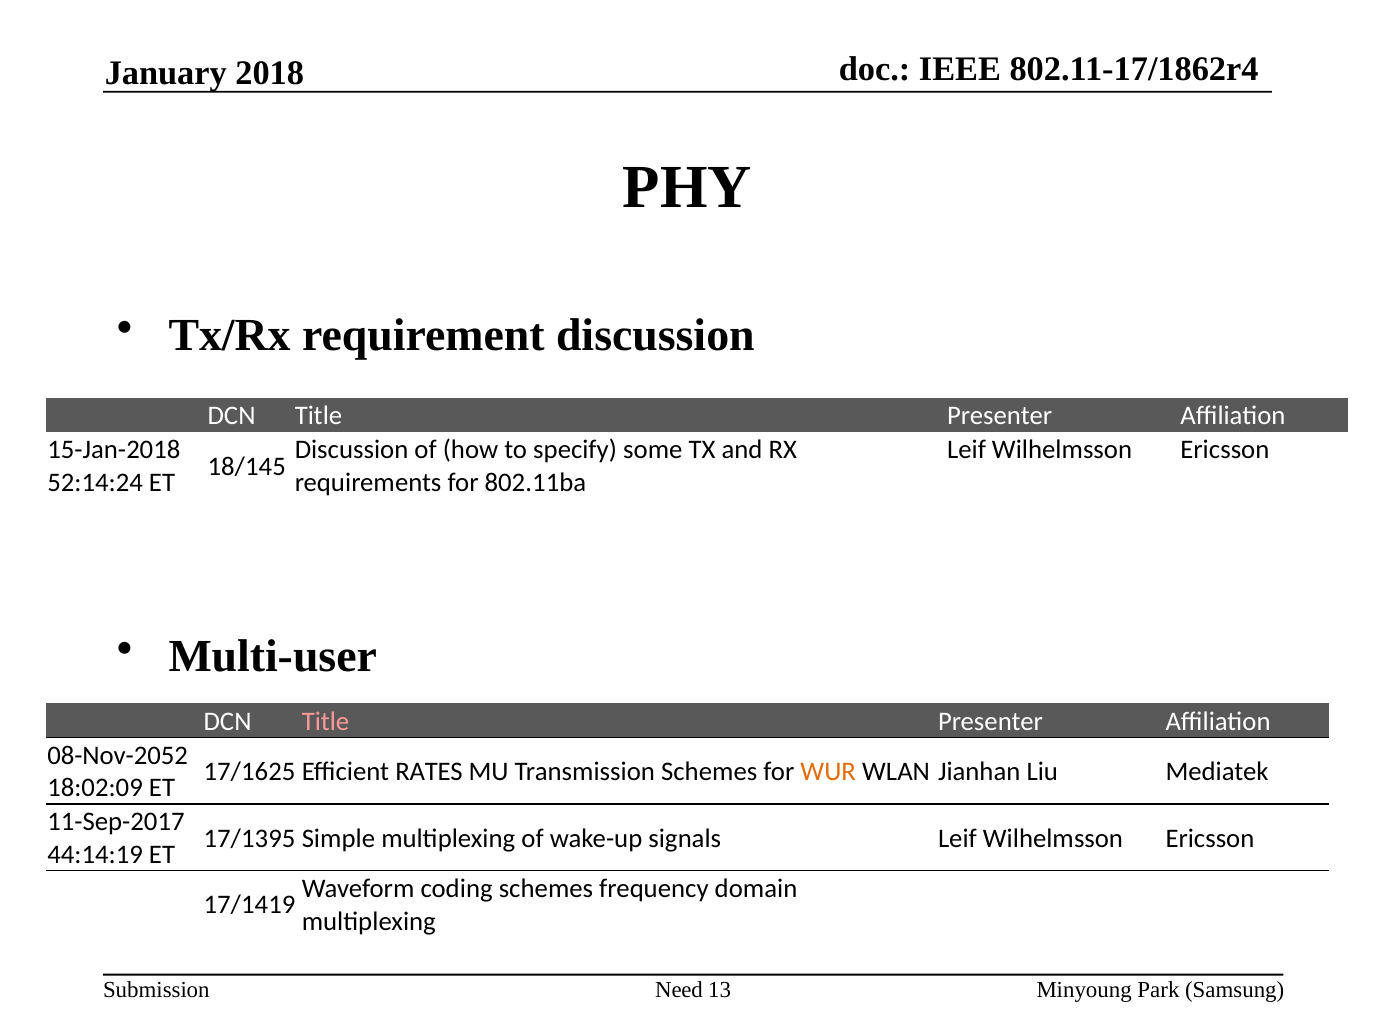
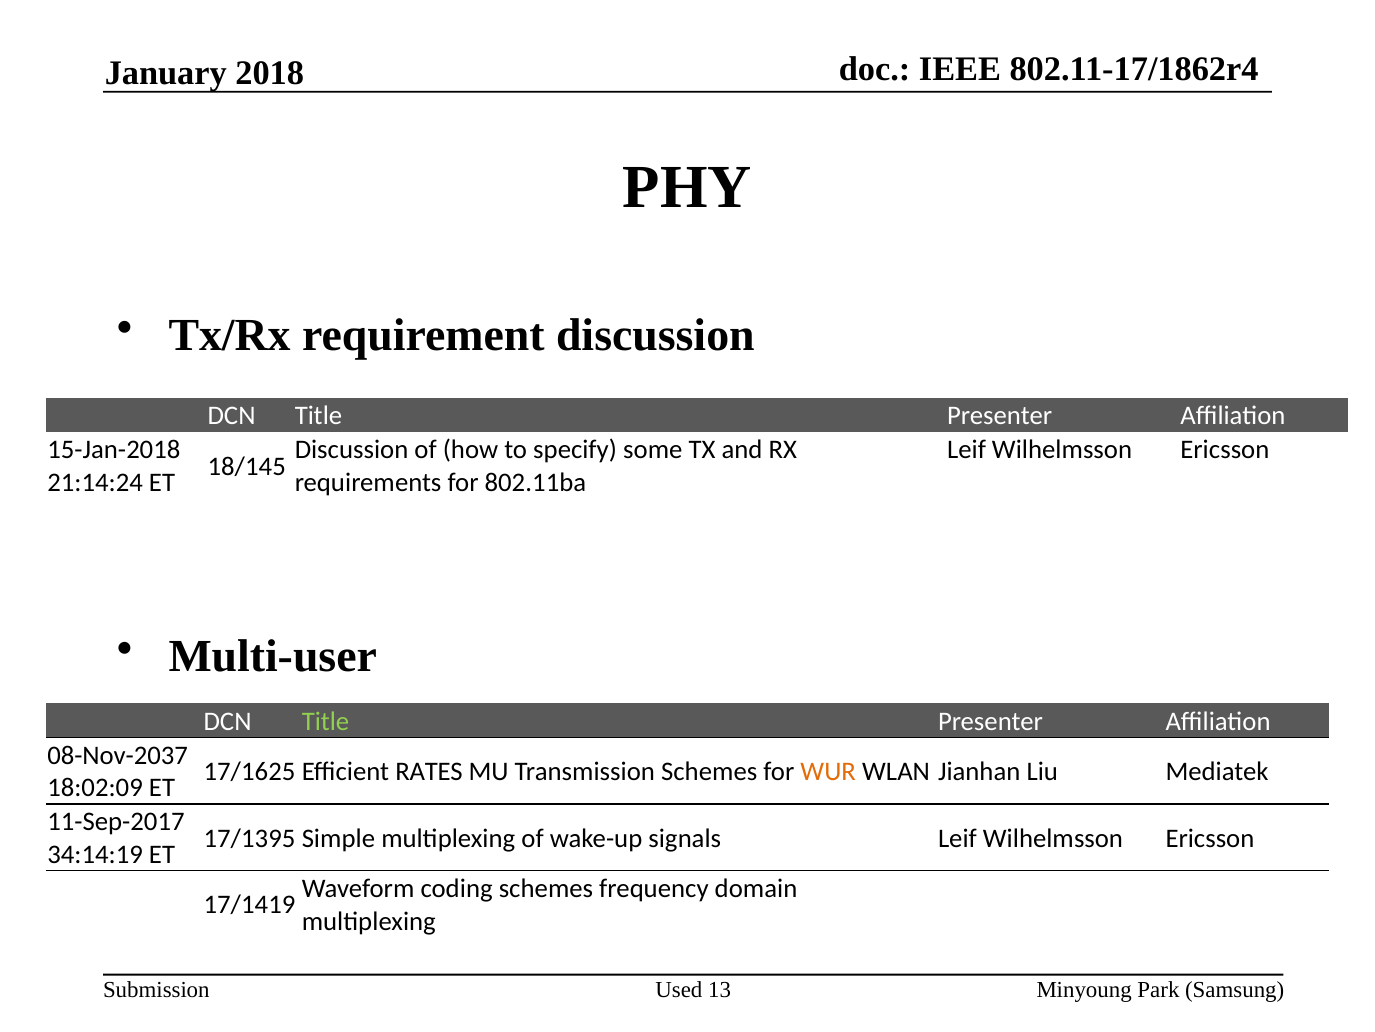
52:14:24: 52:14:24 -> 21:14:24 (95, 482)
Title colour: pink -> light green (326, 721)
08-Nov-2052: 08-Nov-2052 -> 08-Nov-2037 (118, 755)
44:14:19: 44:14:19 -> 34:14:19 (95, 854)
Need: Need -> Used (679, 989)
